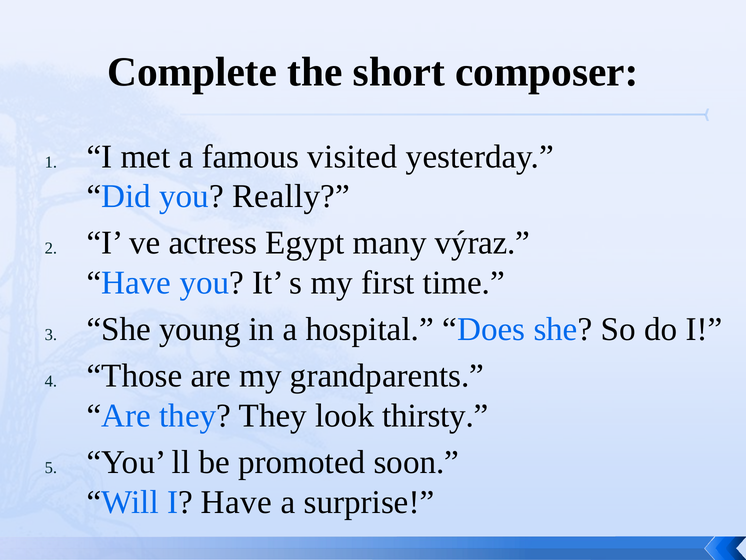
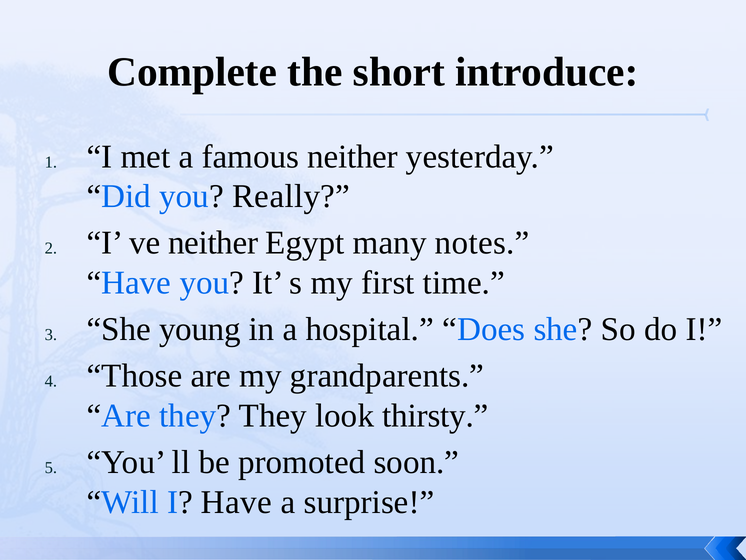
composer: composer -> introduce (547, 72)
famous visited: visited -> neither (353, 156)
ve actress: actress -> neither (213, 243)
výraz: výraz -> notes (482, 243)
